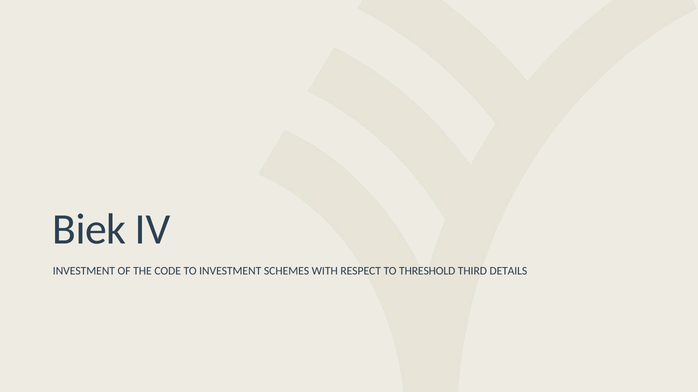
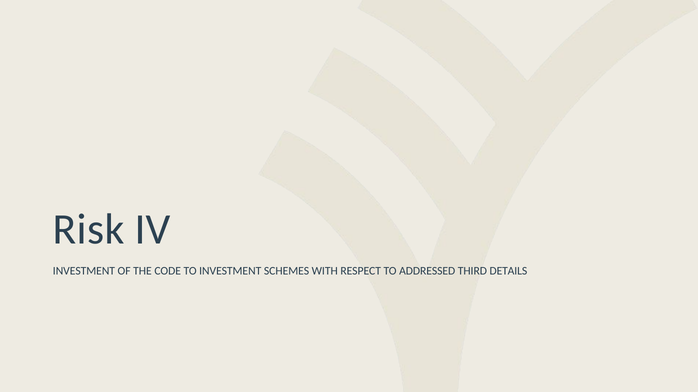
Biek: Biek -> Risk (89, 230)
THRESHOLD: THRESHOLD -> ADDRESSED (427, 272)
